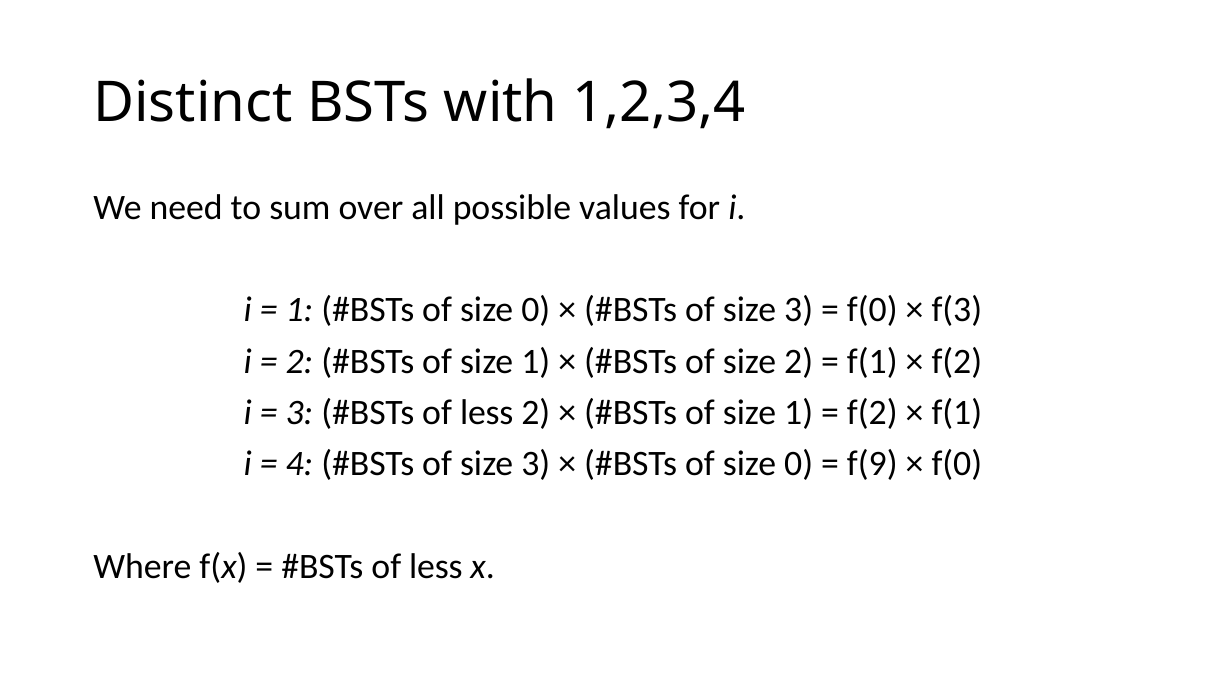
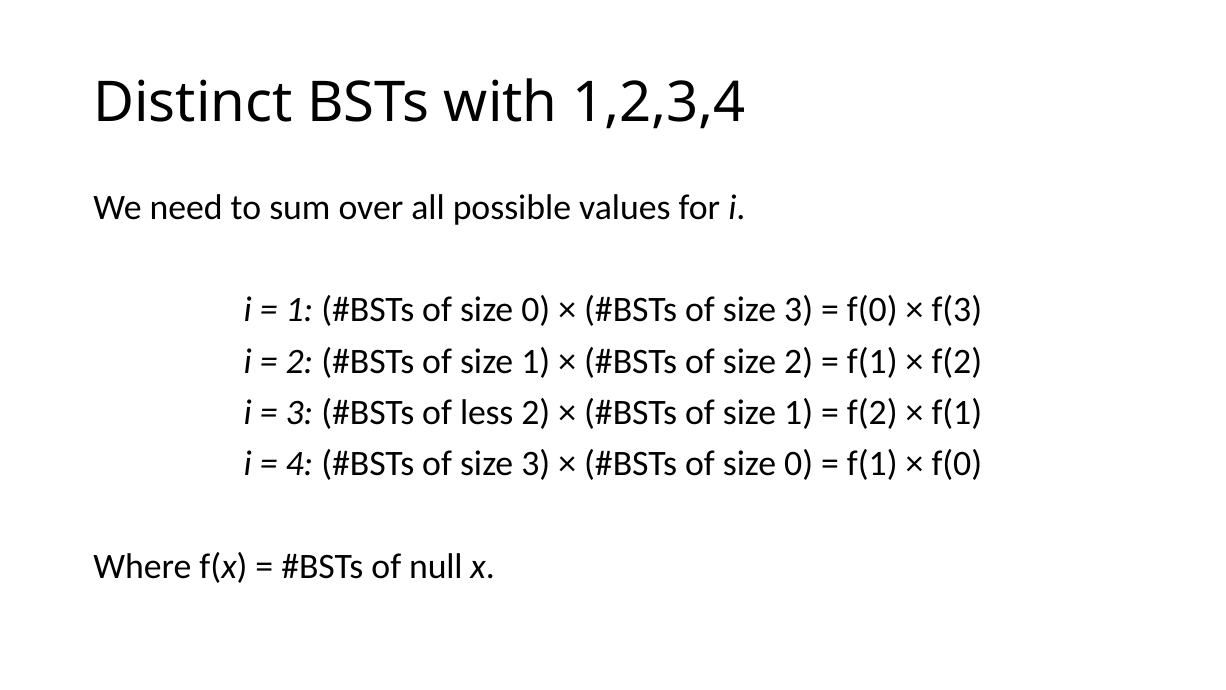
f(9: f(9 -> f(1 (872, 464)
less: less -> null (436, 566)
